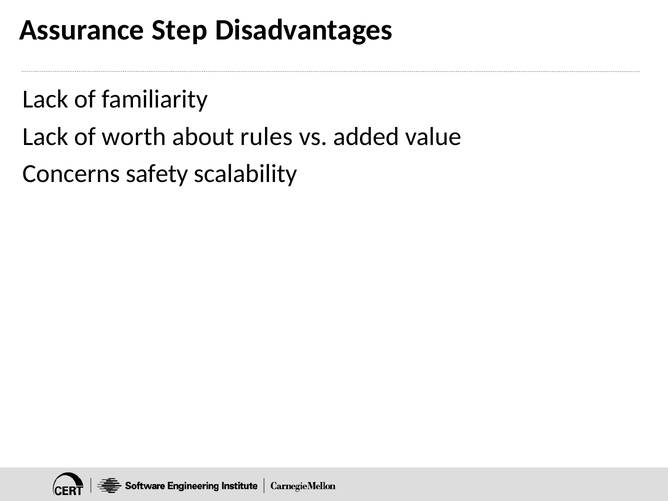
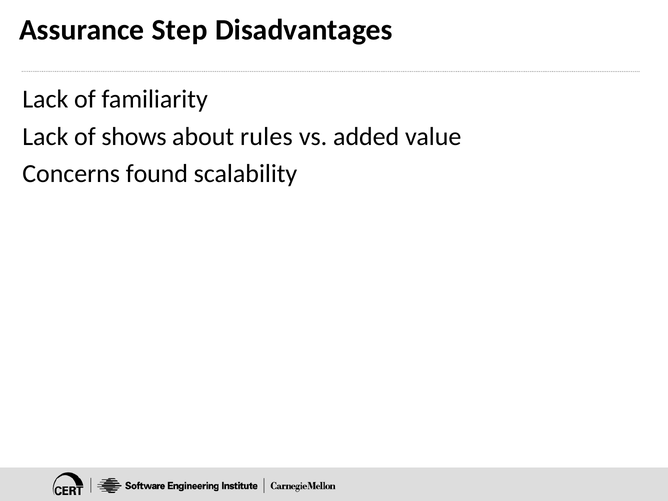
worth: worth -> shows (134, 136)
safety: safety -> found (157, 173)
